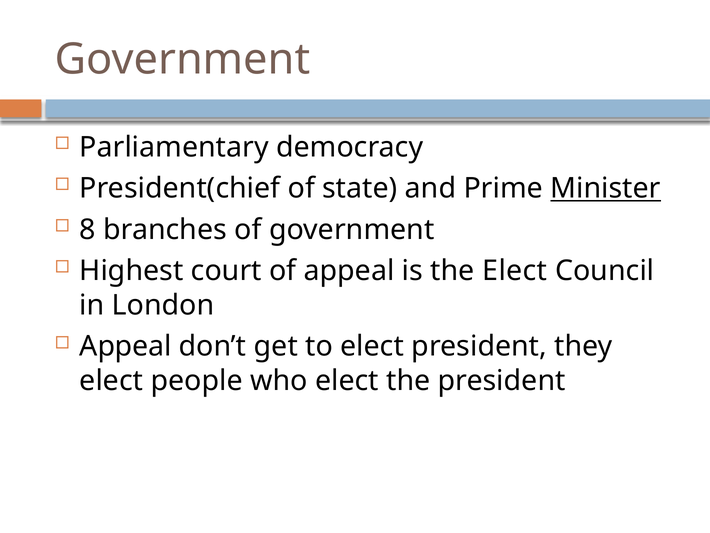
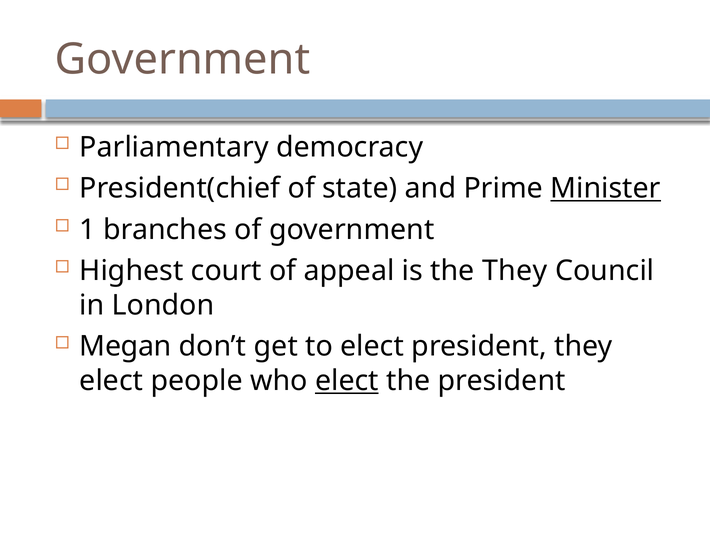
8: 8 -> 1 (88, 229)
the Elect: Elect -> They (515, 271)
Appeal: Appeal -> Megan (125, 346)
elect underline: none -> present (347, 381)
